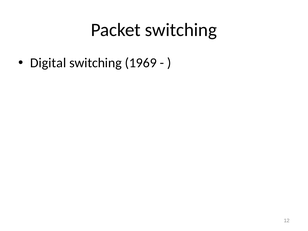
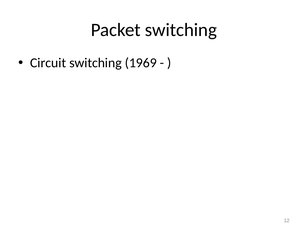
Digital: Digital -> Circuit (48, 63)
